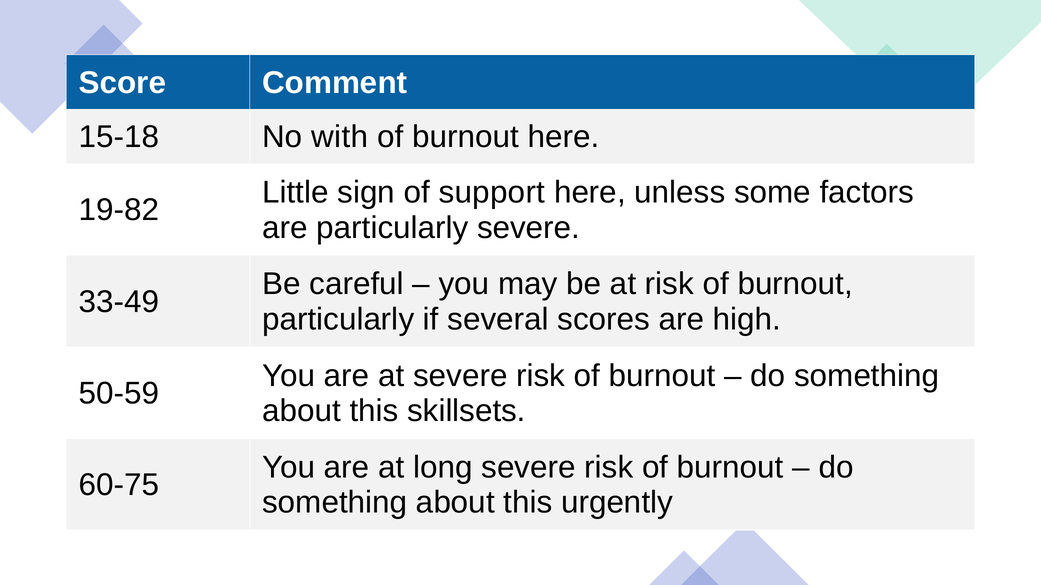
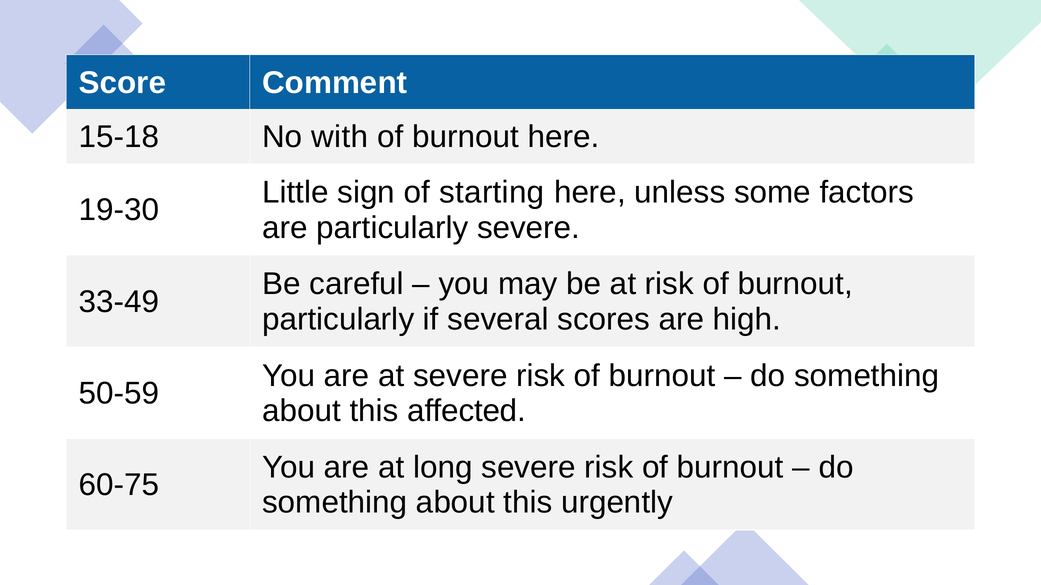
support: support -> starting (492, 193)
19-82: 19-82 -> 19-30 (119, 210)
skillsets: skillsets -> affected (467, 411)
